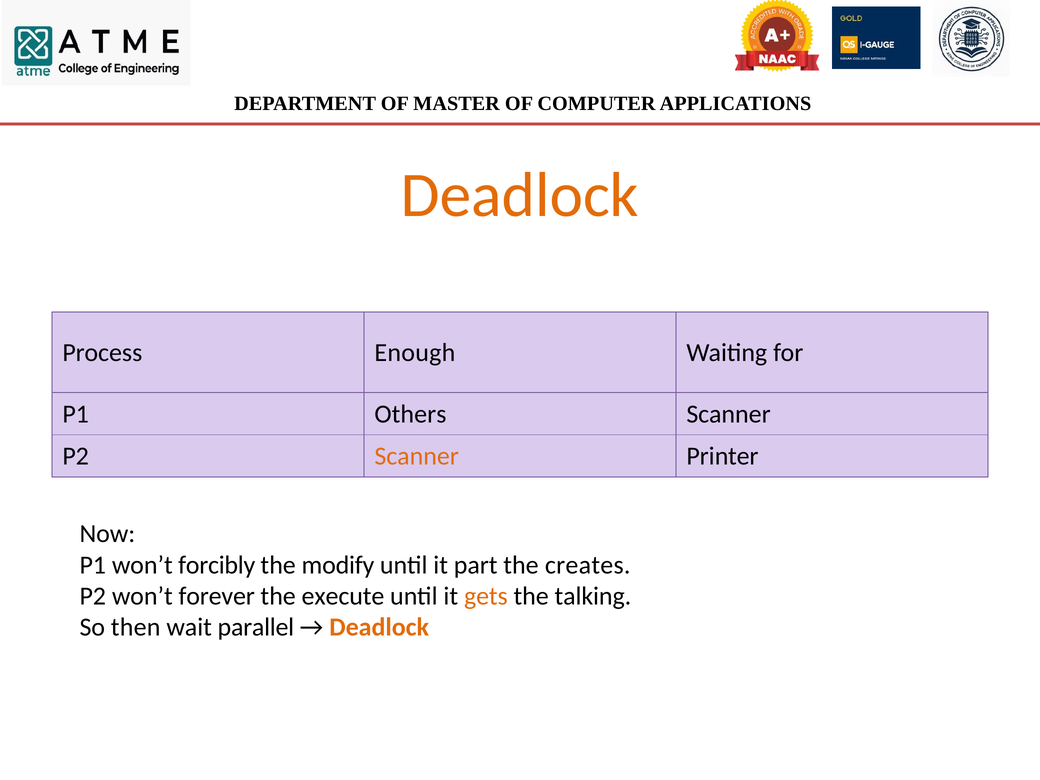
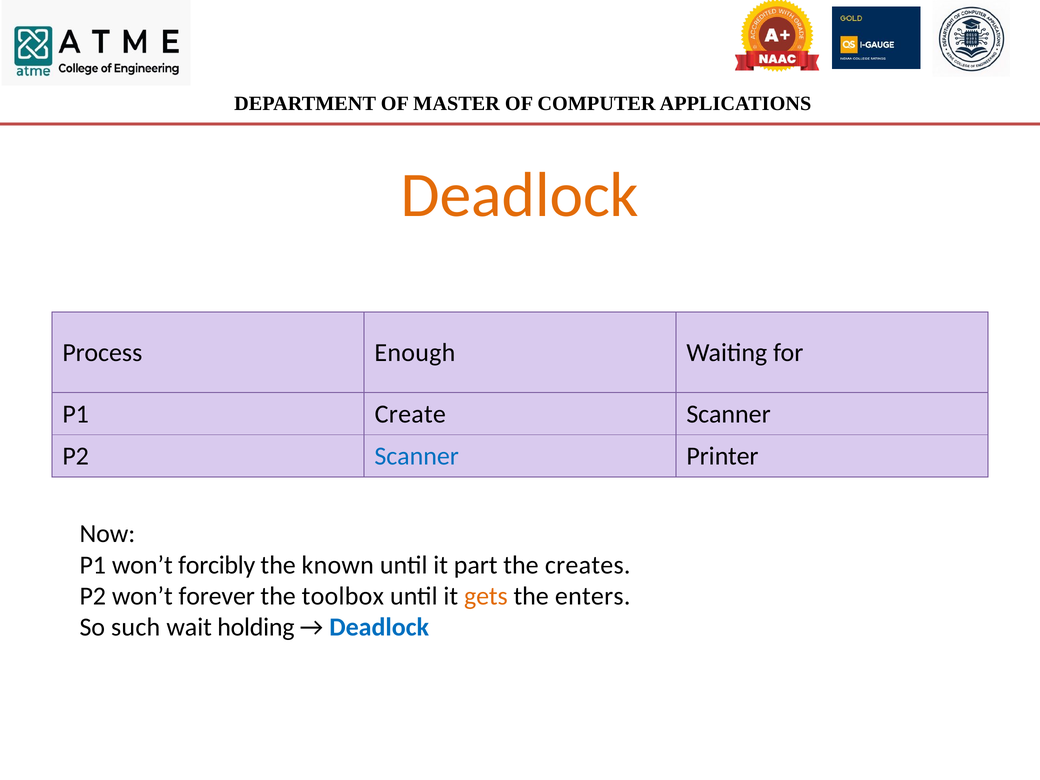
Others: Others -> Create (410, 414)
Scanner colour: orange -> blue (417, 456)
modify: modify -> known (338, 565)
execute: execute -> toolbox (343, 596)
talking: talking -> enters (593, 596)
then: then -> such (136, 627)
parallel: parallel -> holding (256, 627)
Deadlock colour: orange -> blue (379, 627)
